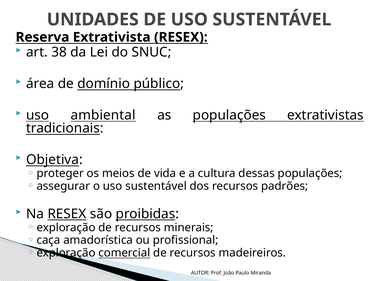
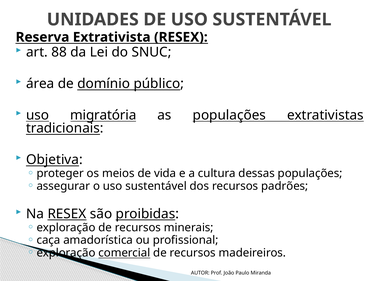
38: 38 -> 88 (59, 52)
ambiental: ambiental -> migratória (103, 115)
